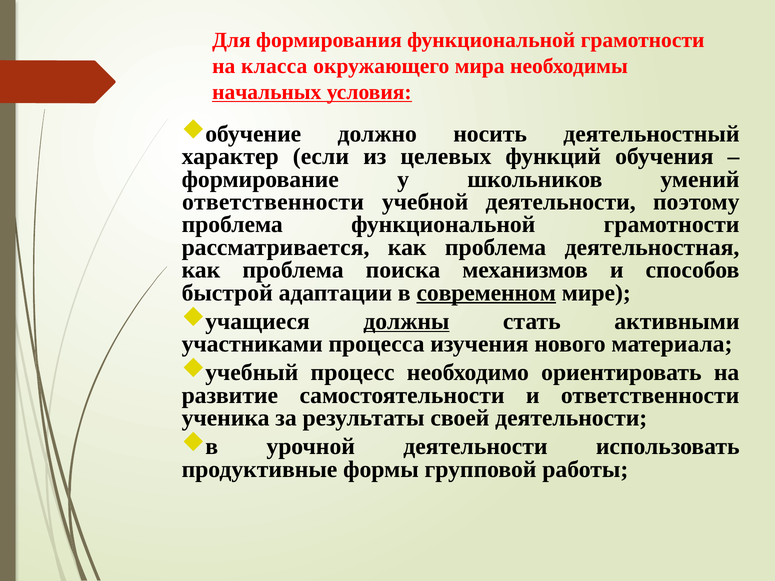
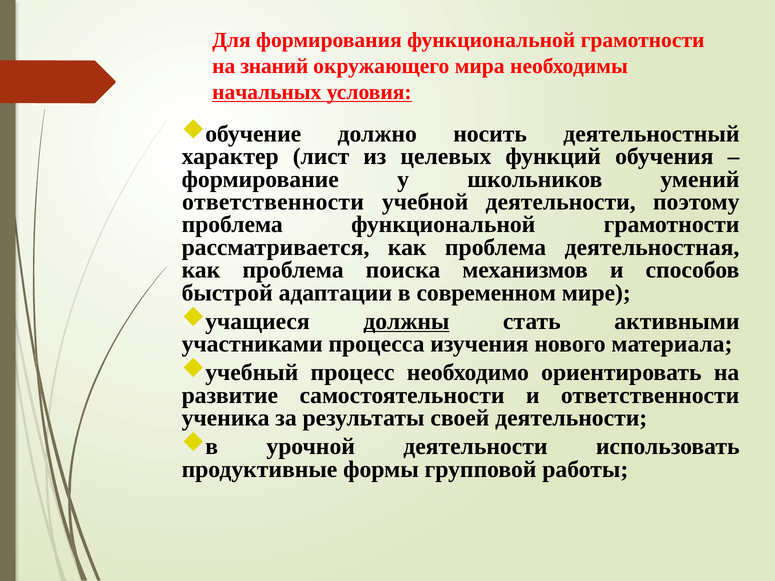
класса: класса -> знаний (274, 66)
если: если -> лист (321, 157)
современном underline: present -> none (486, 293)
